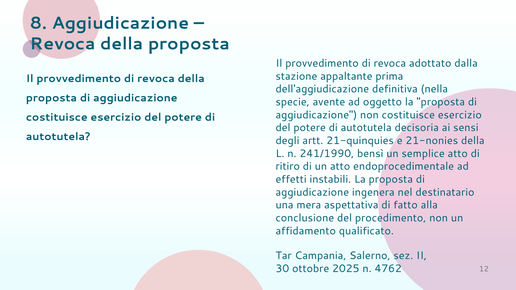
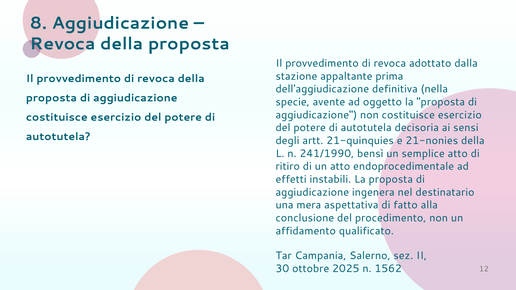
4762: 4762 -> 1562 (388, 269)
